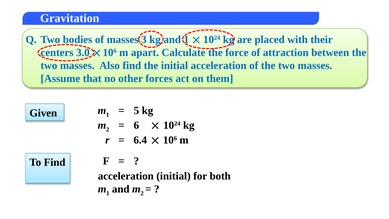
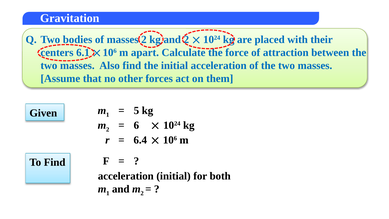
masses 3: 3 -> 2 (144, 40)
and 1: 1 -> 2 (186, 40)
3.0: 3.0 -> 6.1 (83, 53)
